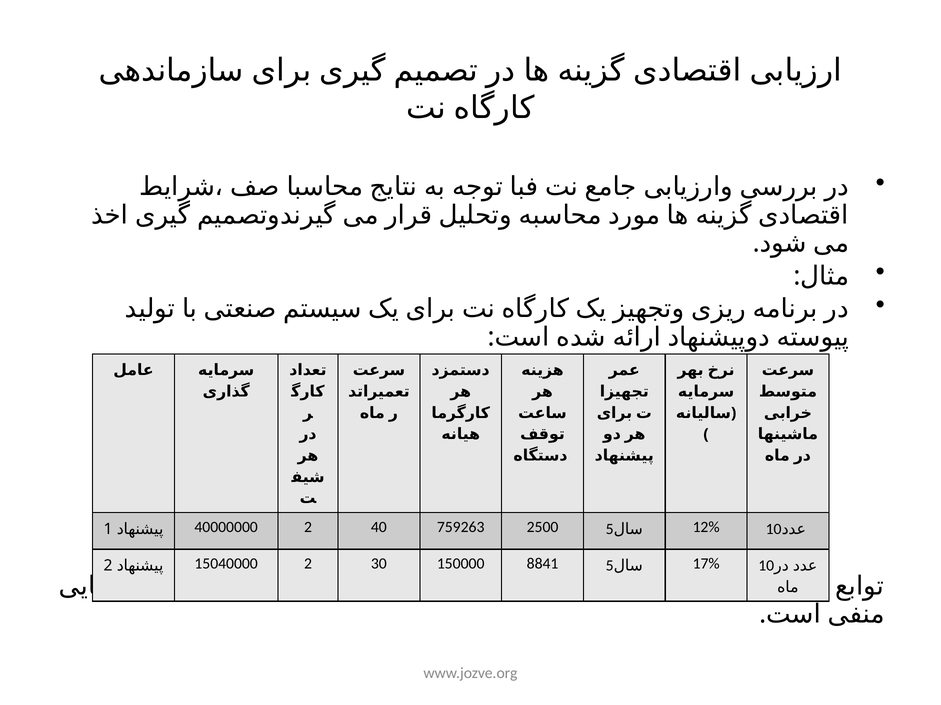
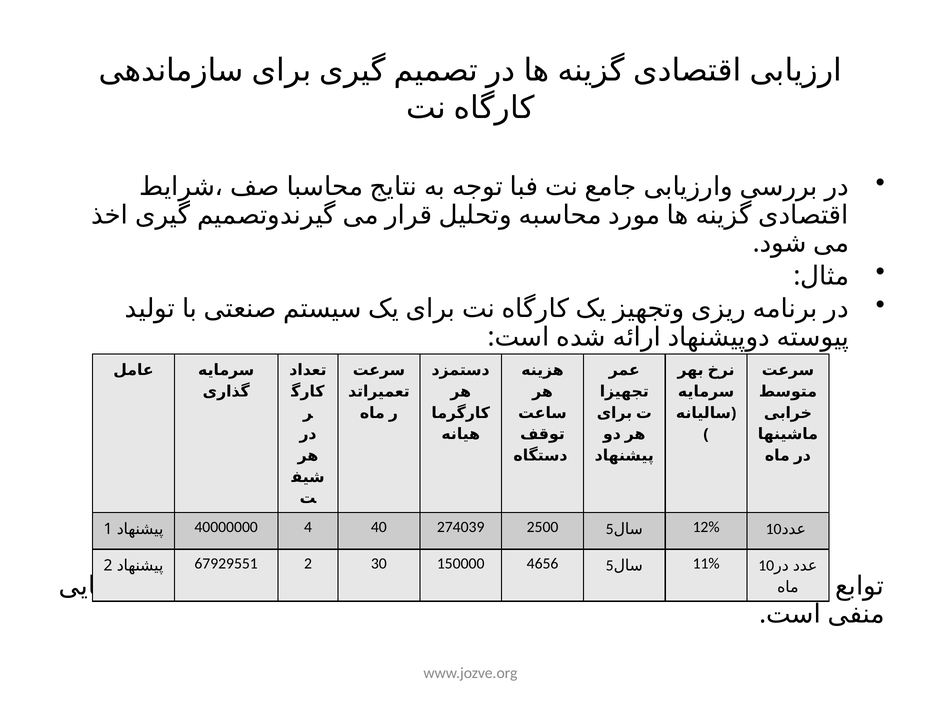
40000000 2: 2 -> 4 (308, 528)
759263: 759263 -> 274039 (461, 528)
15040000: 15040000 -> 67929551 (226, 564)
8841: 8841 -> 4656 (543, 564)
17%: 17% -> 11% (706, 564)
